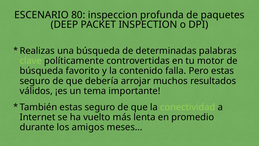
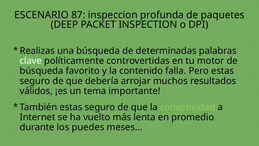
80: 80 -> 87 (78, 15)
clave colour: light green -> white (31, 61)
amigos: amigos -> puedes (88, 127)
